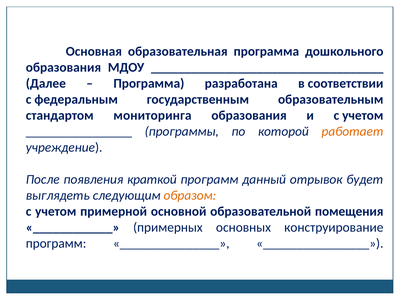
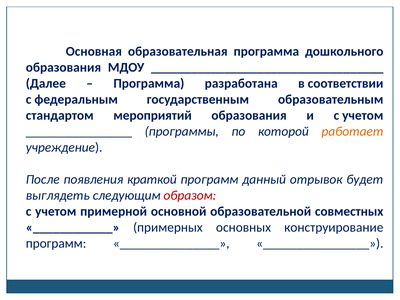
мониторинга: мониторинга -> мероприятий (153, 116)
образом colour: orange -> red (190, 196)
помещения: помещения -> совместных (349, 212)
